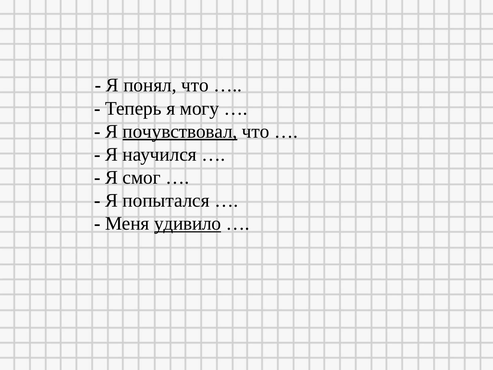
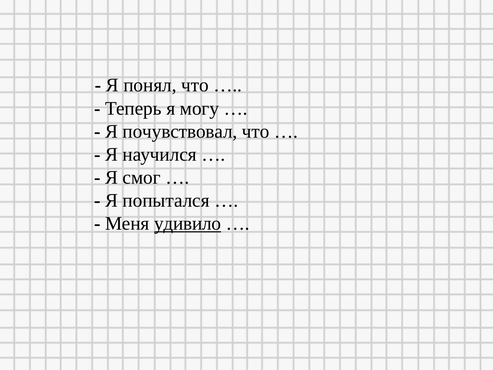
почувствовал underline: present -> none (180, 131)
